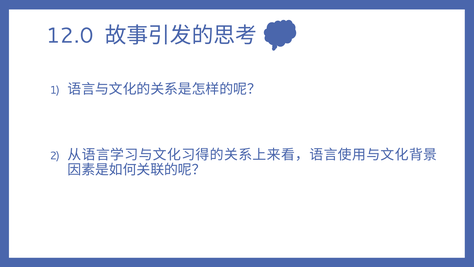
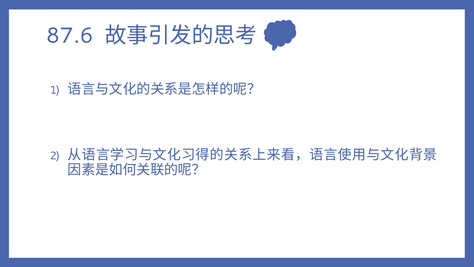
12.0: 12.0 -> 87.6 (70, 36)
